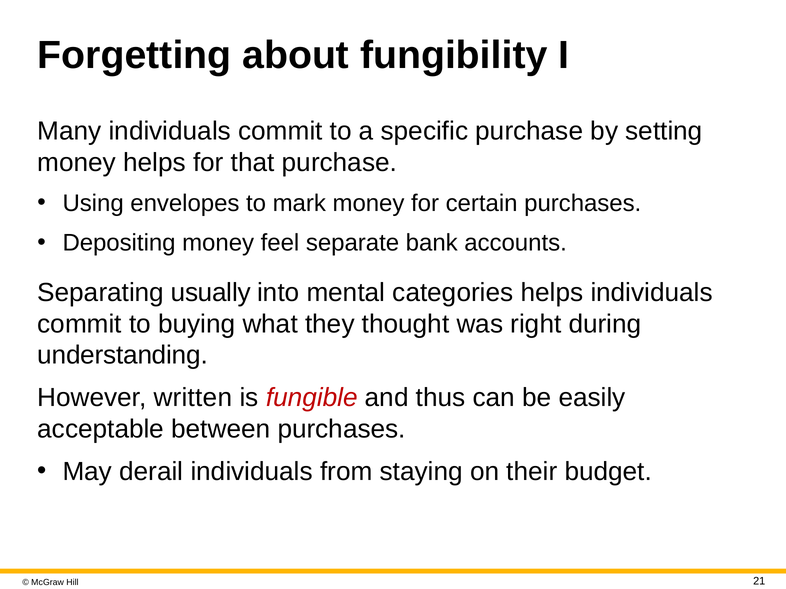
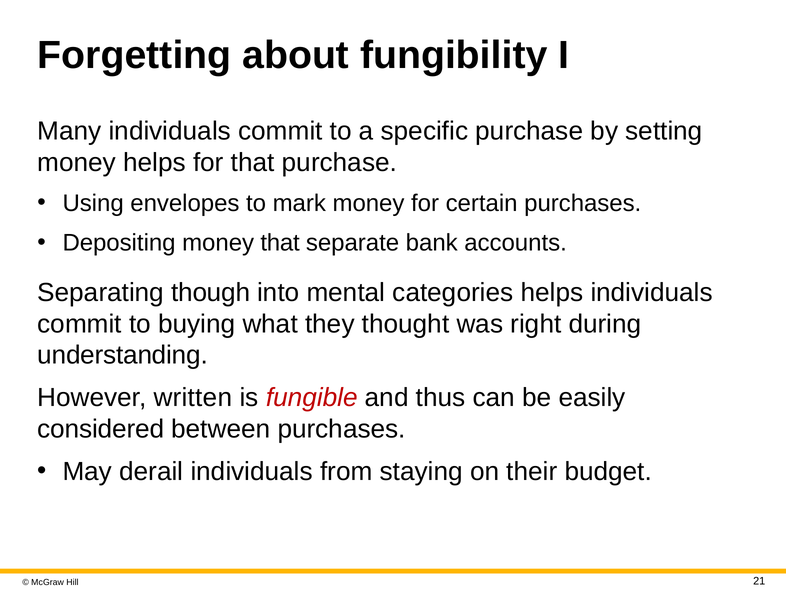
money feel: feel -> that (280, 243)
usually: usually -> though (211, 293)
acceptable: acceptable -> considered (101, 429)
